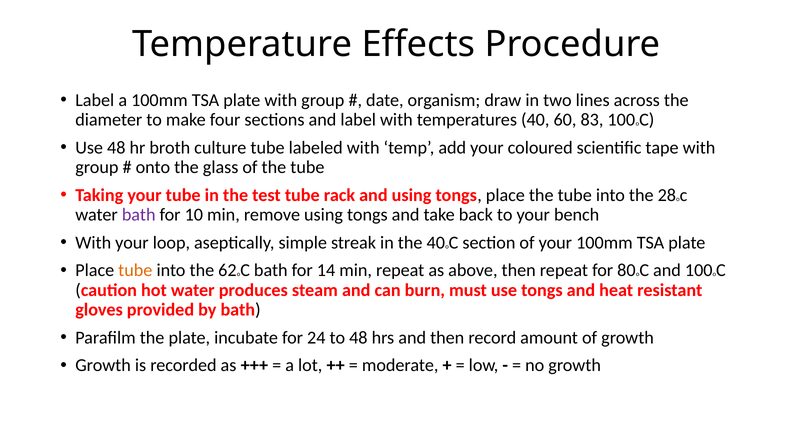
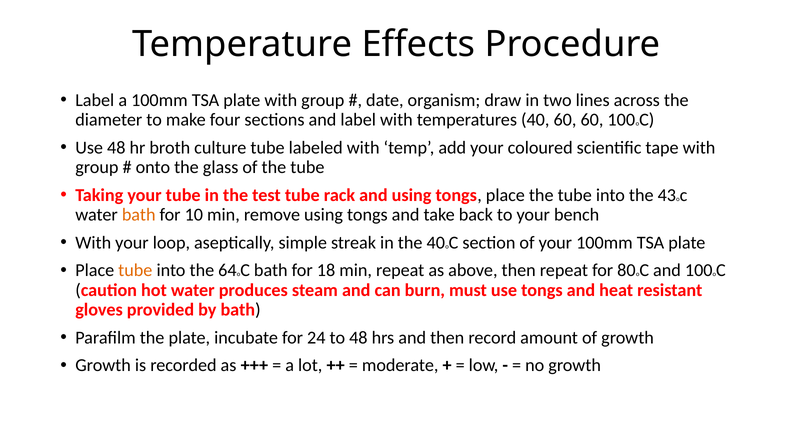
60 83: 83 -> 60 (592, 120)
28: 28 -> 43 (667, 195)
bath colour: purple -> orange (139, 215)
62: 62 -> 64 (227, 270)
14: 14 -> 18 (326, 270)
